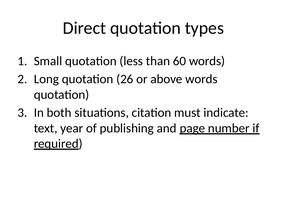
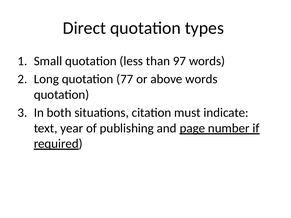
60: 60 -> 97 (180, 61)
26: 26 -> 77 (125, 79)
